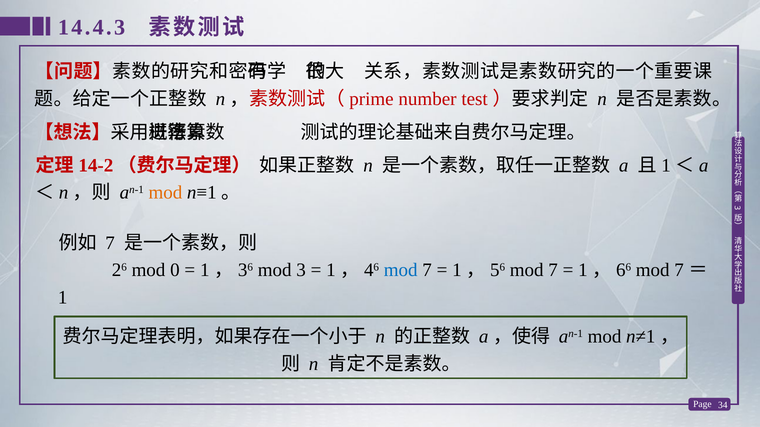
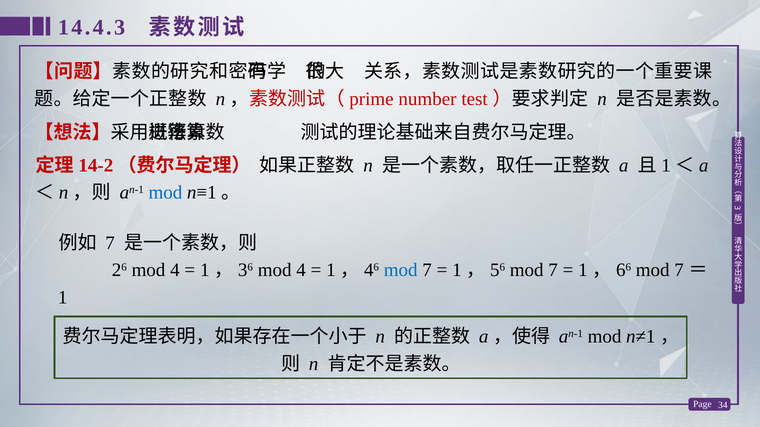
mod colour: orange -> blue (165, 193)
26 mod 0: 0 -> 4 (175, 270)
1，36 mod 3: 3 -> 4 (301, 270)
